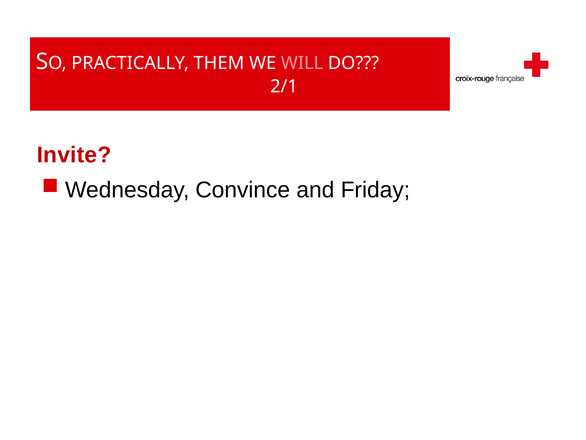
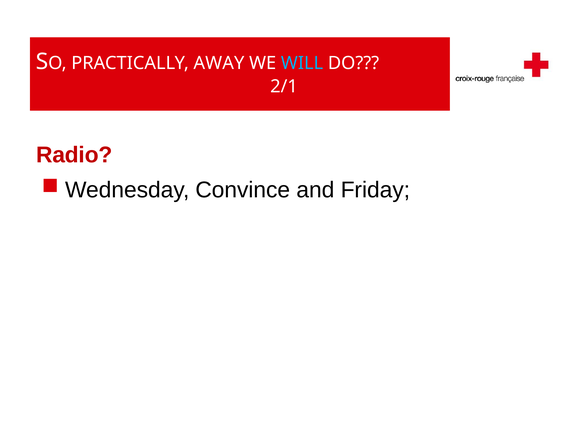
THEM: THEM -> AWAY (219, 63)
WILL colour: pink -> light blue (302, 63)
Invite: Invite -> Radio (74, 155)
